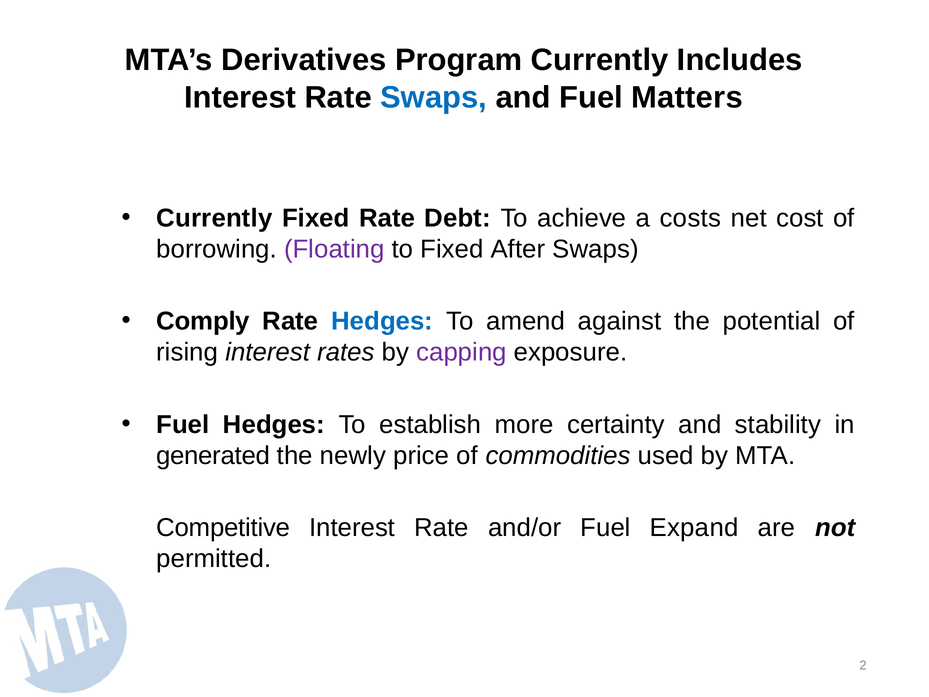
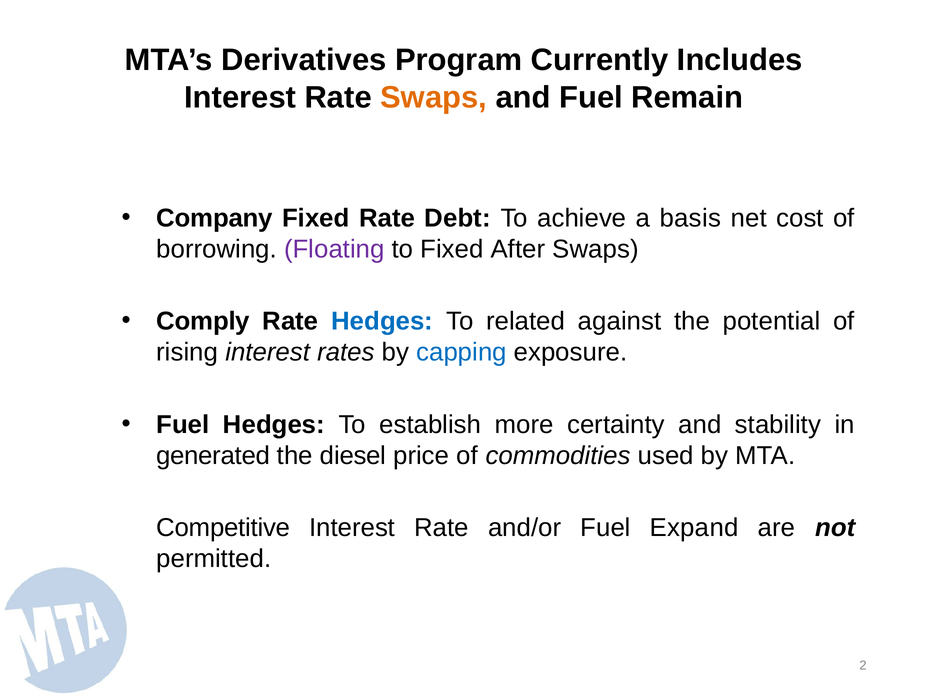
Swaps colour: blue -> orange (434, 97)
Matters: Matters -> Remain (687, 97)
Currently: Currently -> Company (215, 218)
costs: costs -> basis (690, 218)
amend: amend -> related (526, 321)
capping colour: purple -> blue (462, 352)
newly: newly -> diesel (353, 455)
